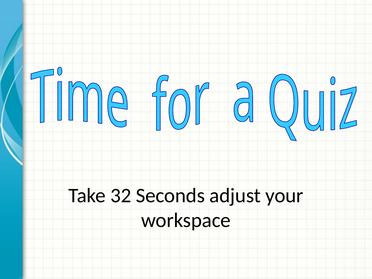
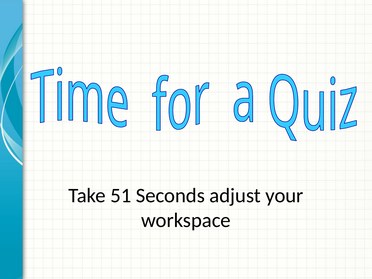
32: 32 -> 51 (121, 195)
